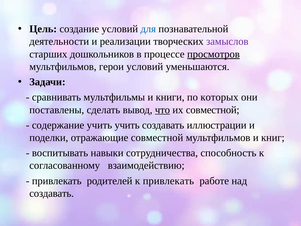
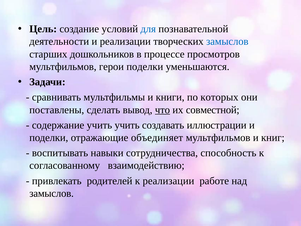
замыслов colour: purple -> blue (227, 41)
просмотров underline: present -> none (213, 54)
герои условий: условий -> поделки (145, 67)
отражающие совместной: совместной -> объединяет (157, 138)
к привлекать: привлекать -> реализации (168, 181)
создавать: создавать -> замыслов (52, 193)
